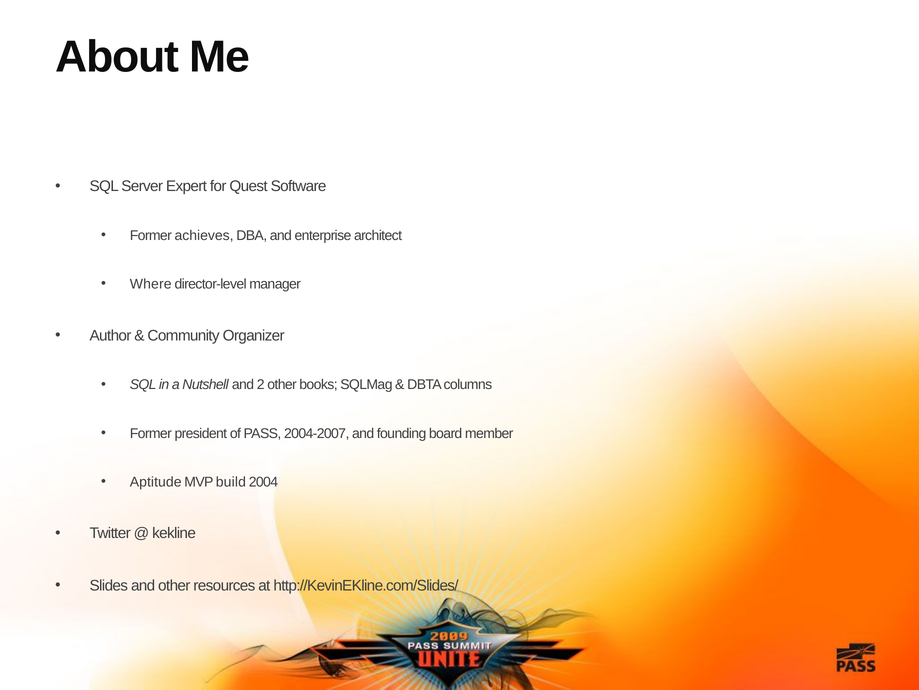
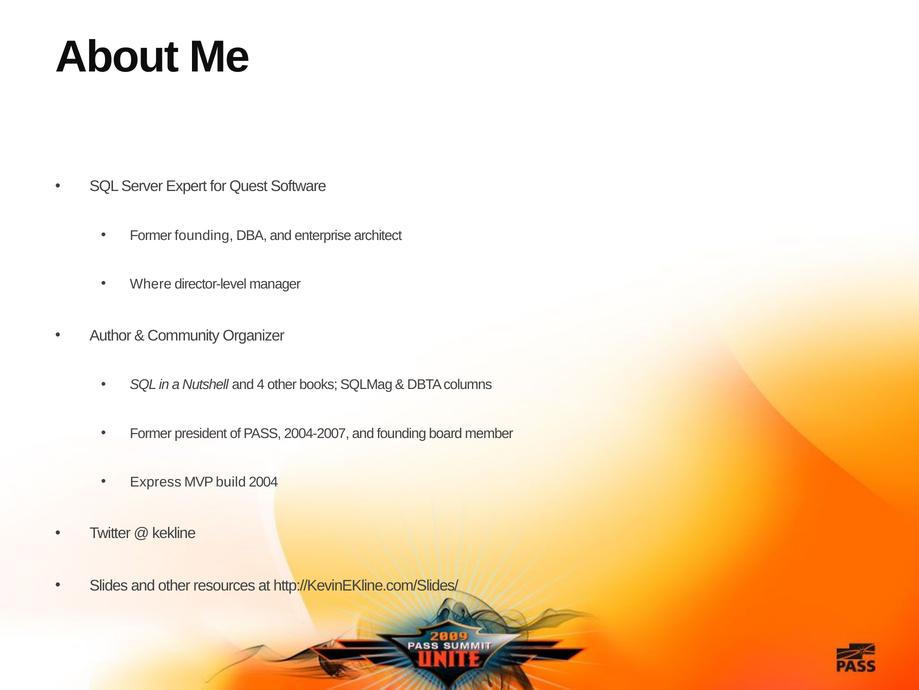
Former achieves: achieves -> founding (204, 235)
2: 2 -> 4 (261, 384)
Aptitude: Aptitude -> Express (156, 481)
